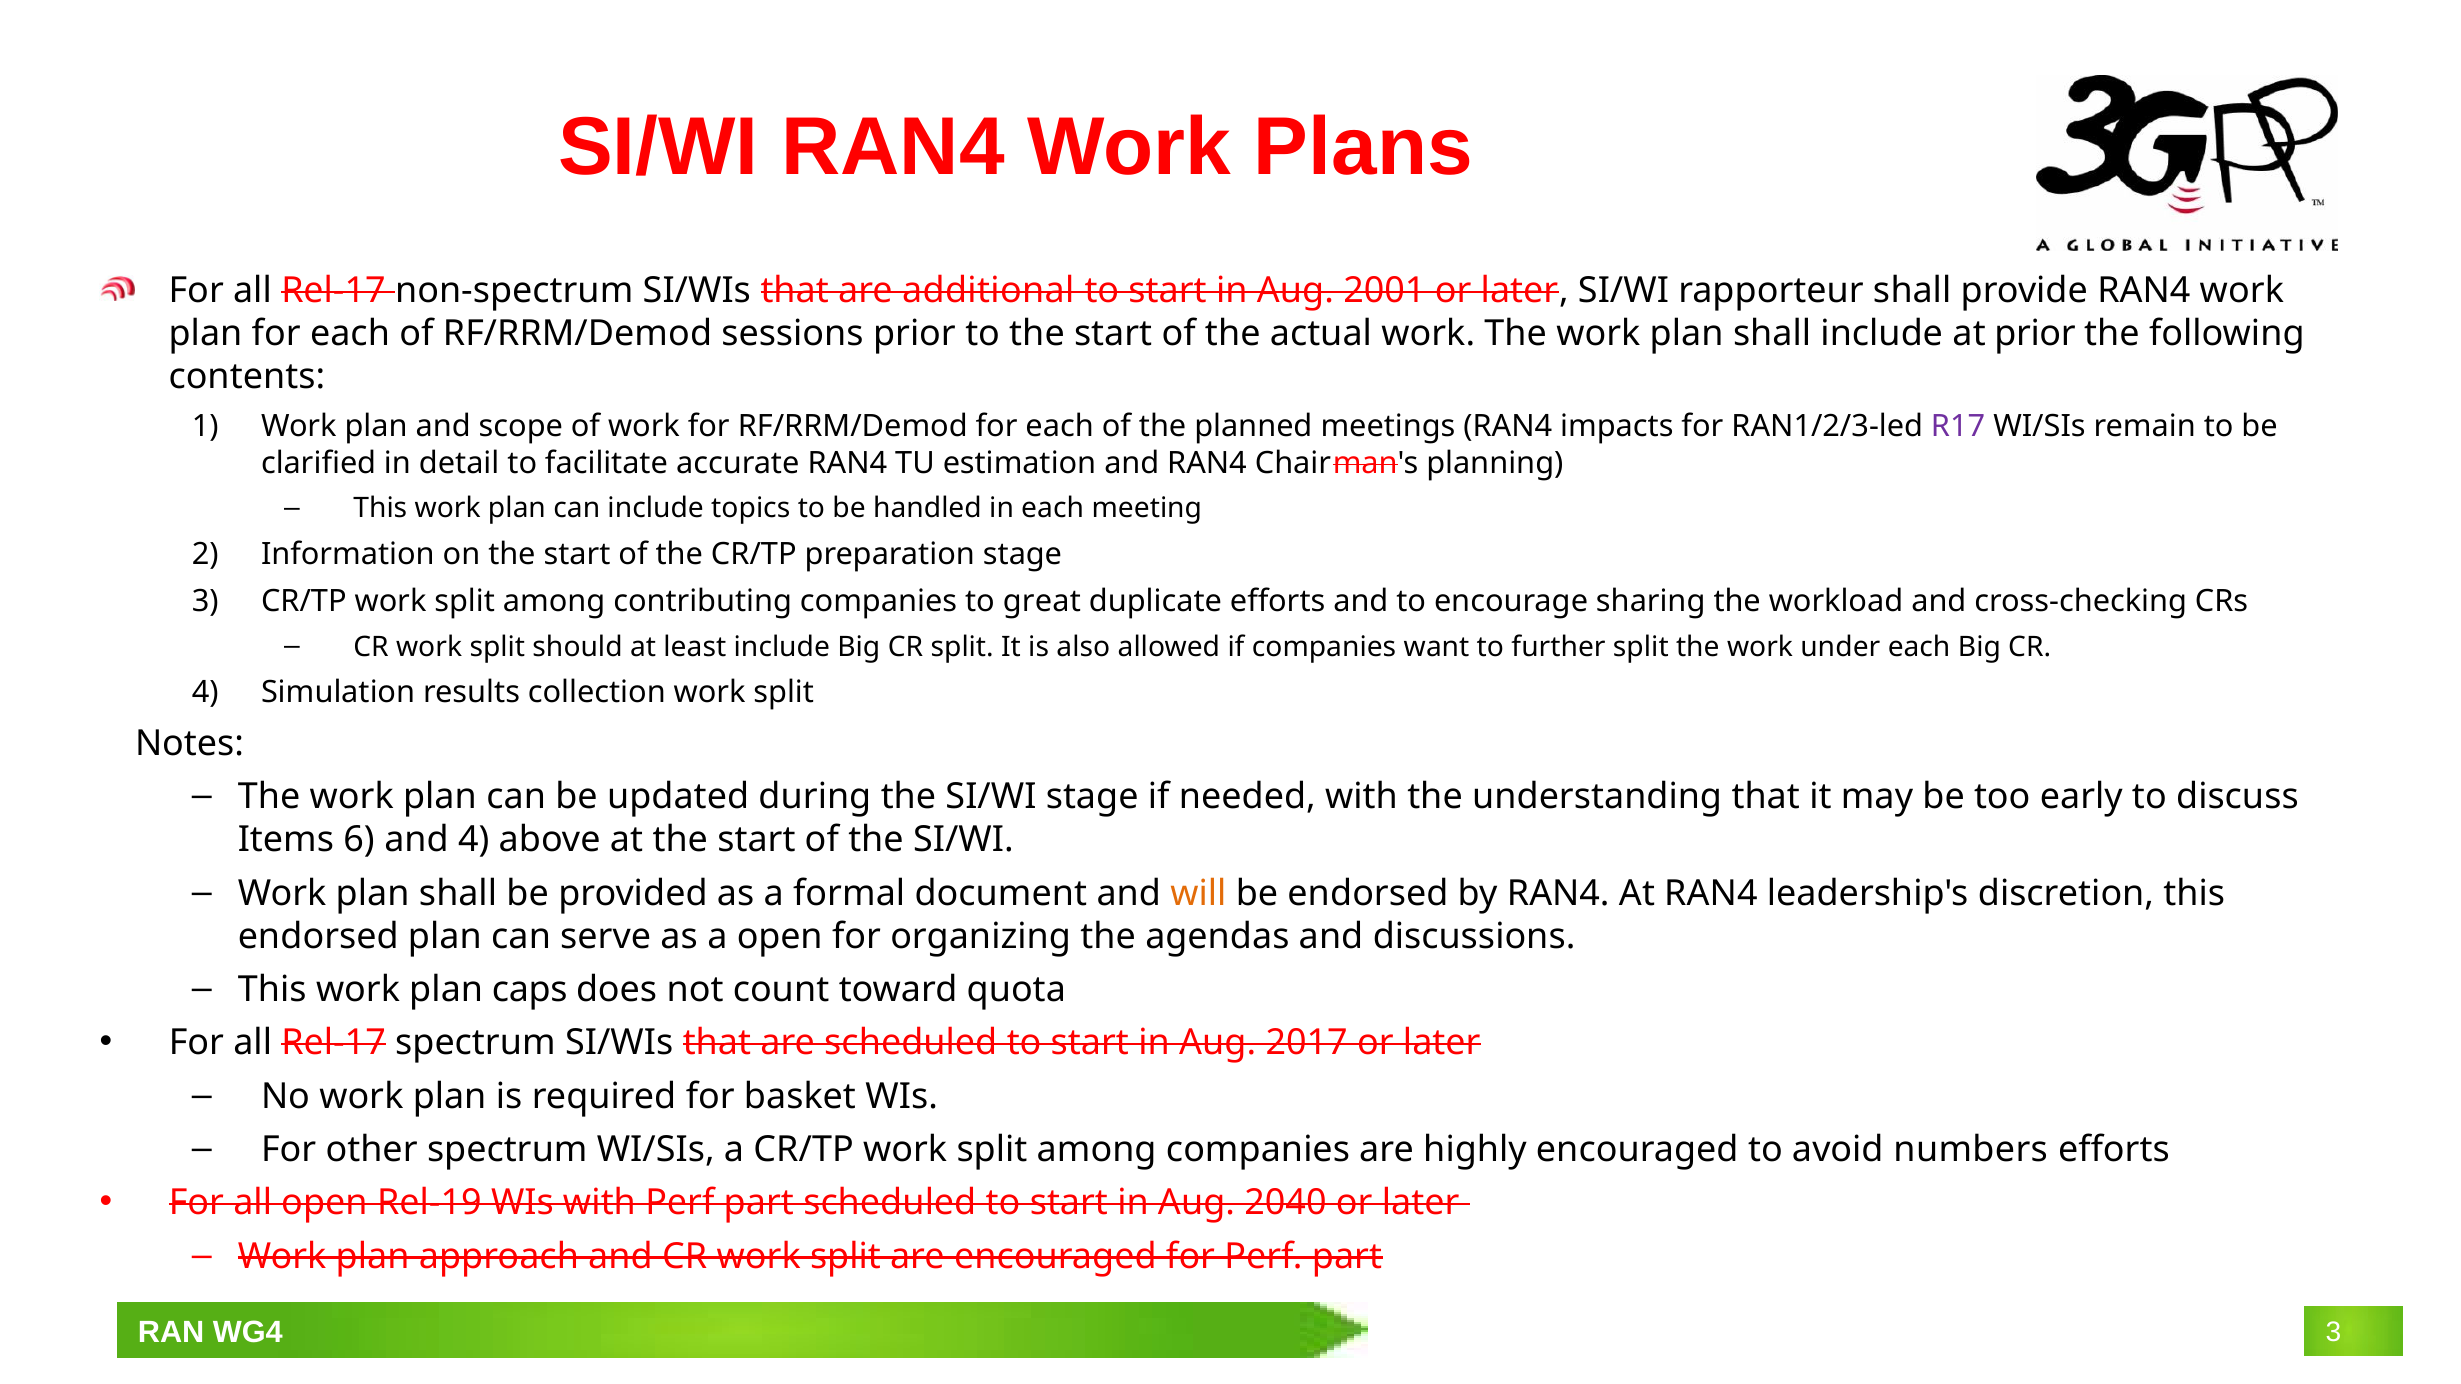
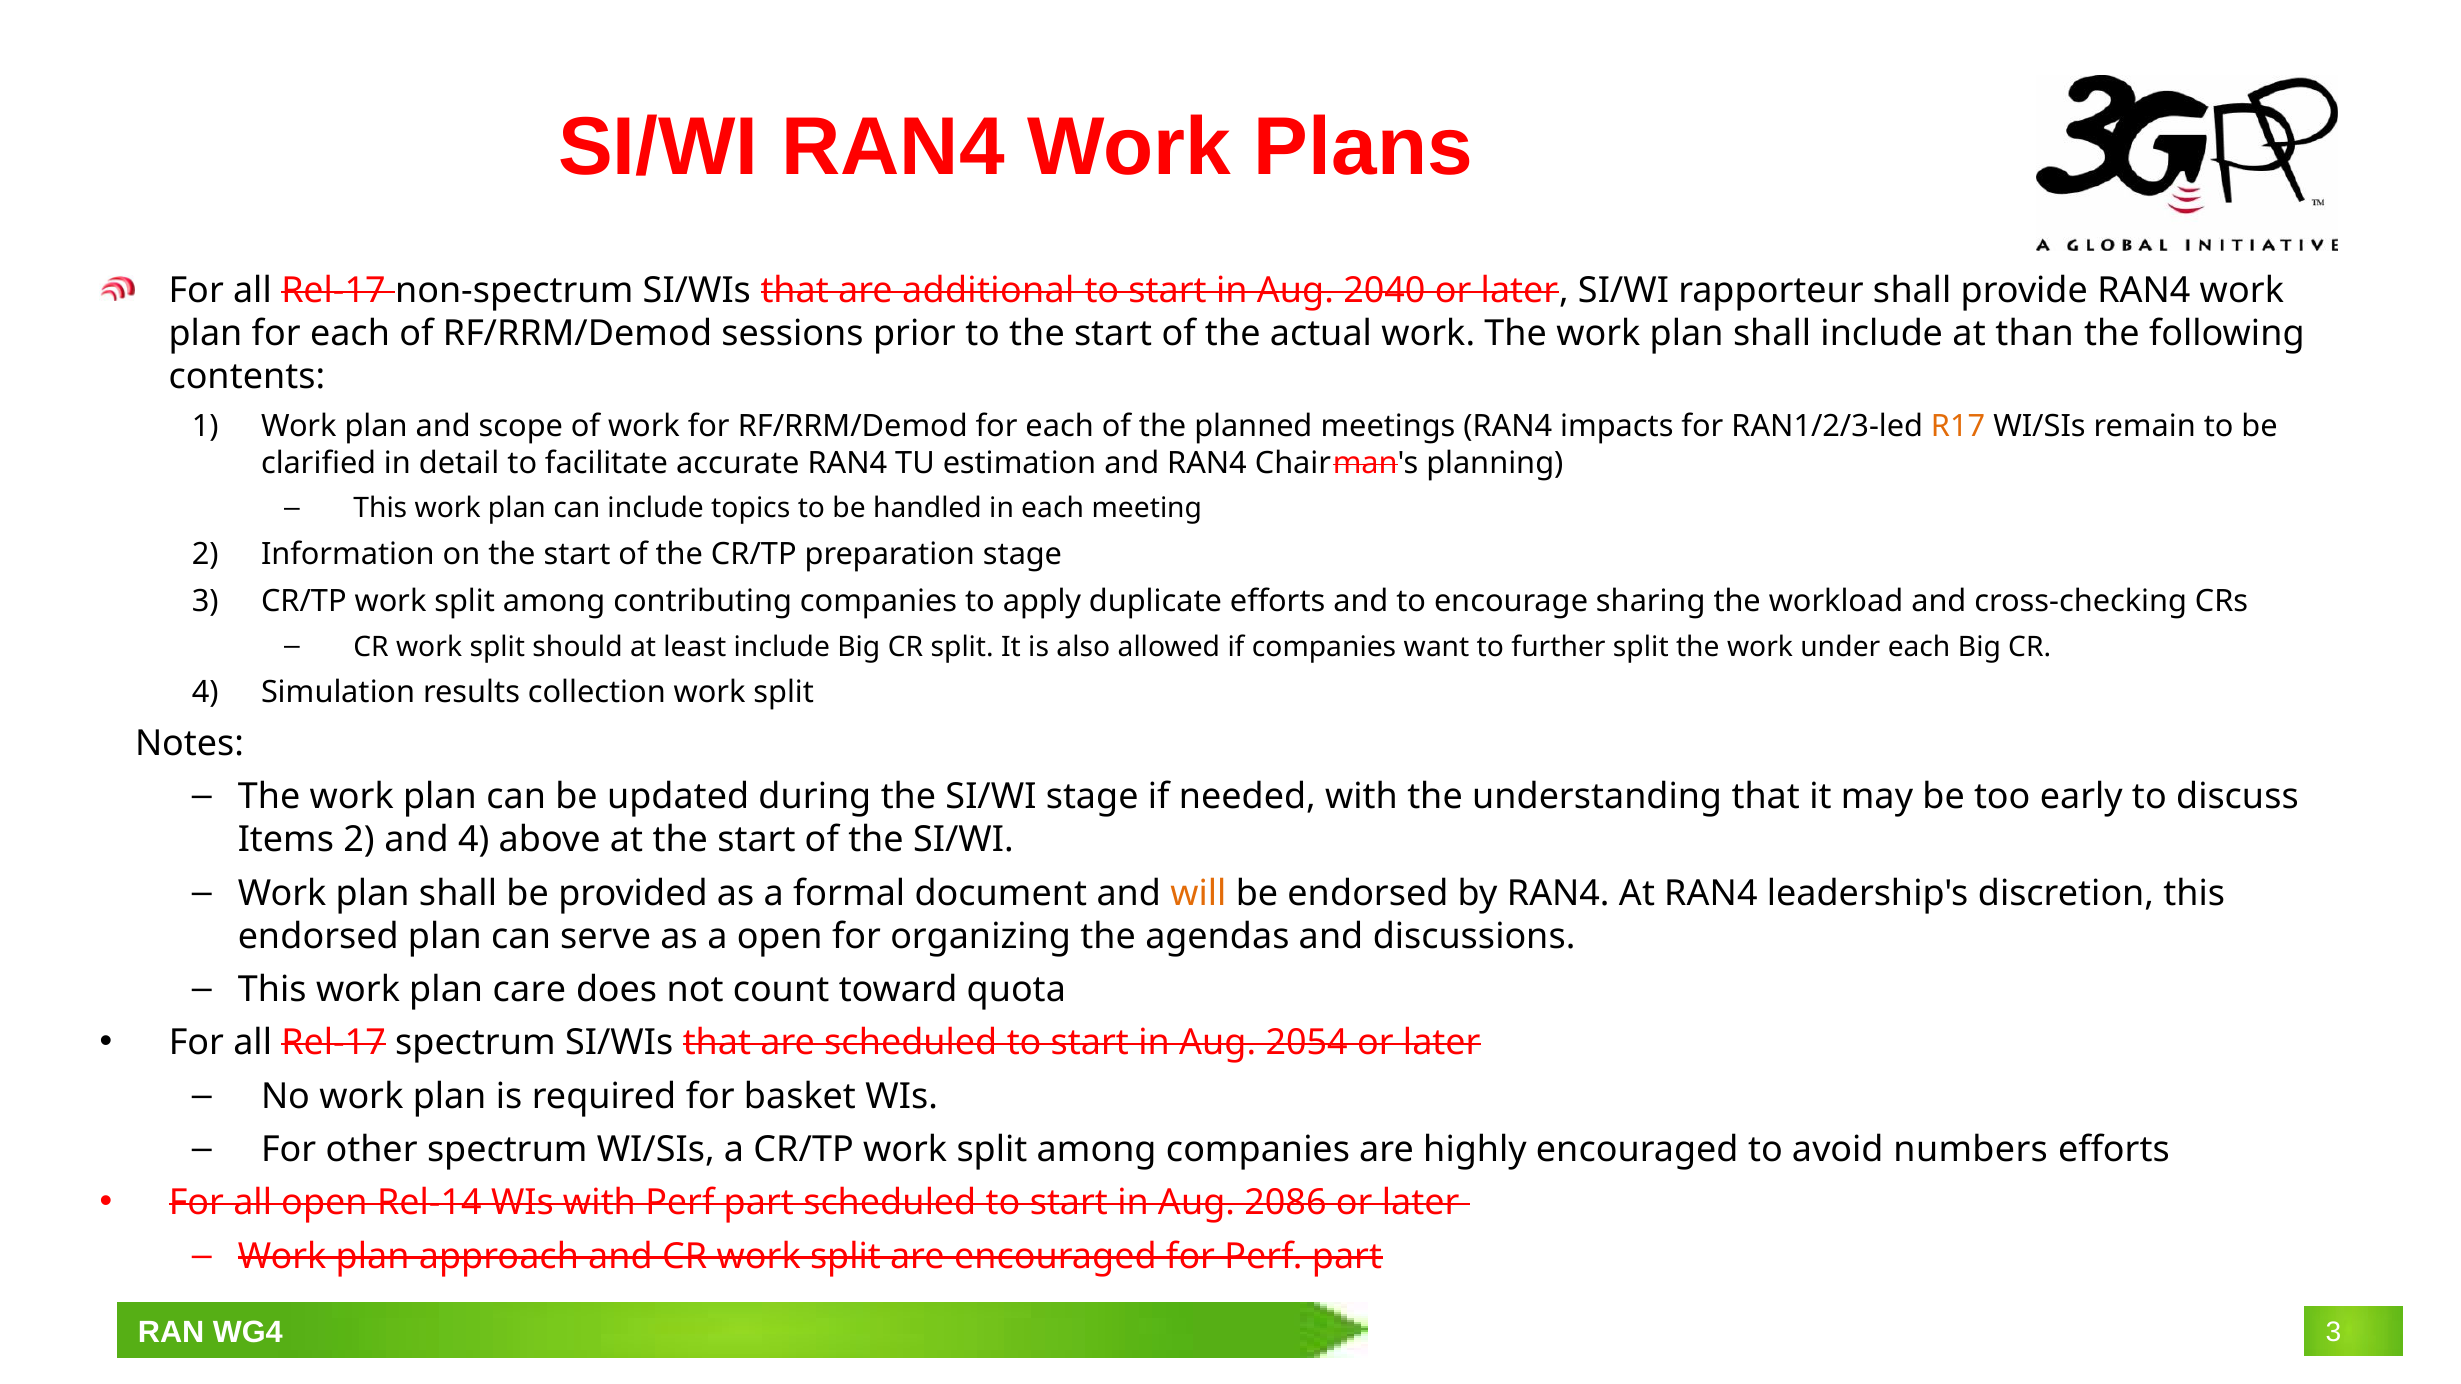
2001: 2001 -> 2040 (1384, 290)
at prior: prior -> than (2035, 333)
R17 colour: purple -> orange (1958, 426)
great: great -> apply (1042, 602)
Items 6: 6 -> 2 (359, 840)
caps: caps -> care (529, 990)
2017: 2017 -> 2054 (1307, 1043)
Rel-19: Rel-19 -> Rel-14 (429, 1203)
2040: 2040 -> 2086 (1285, 1203)
